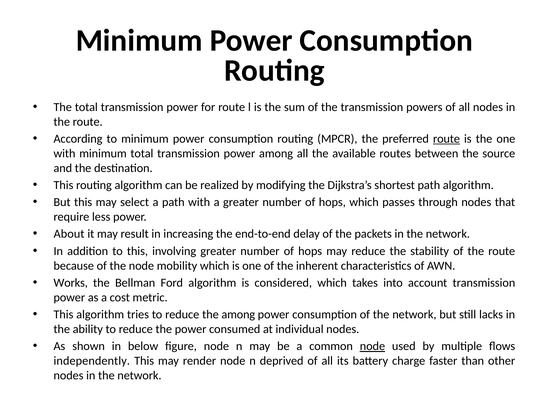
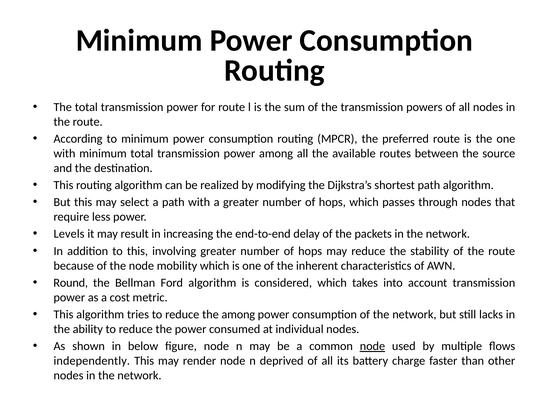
route underline: present -> none (446, 139)
About: About -> Levels (69, 234)
Works: Works -> Round (71, 283)
